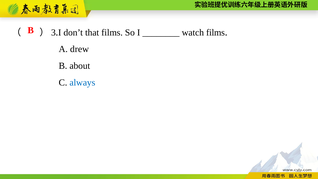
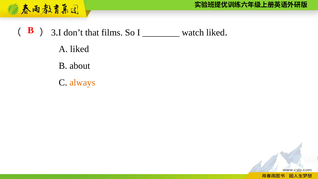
watch films: films -> liked (215, 32)
A drew: drew -> liked (80, 49)
always colour: blue -> orange (82, 83)
